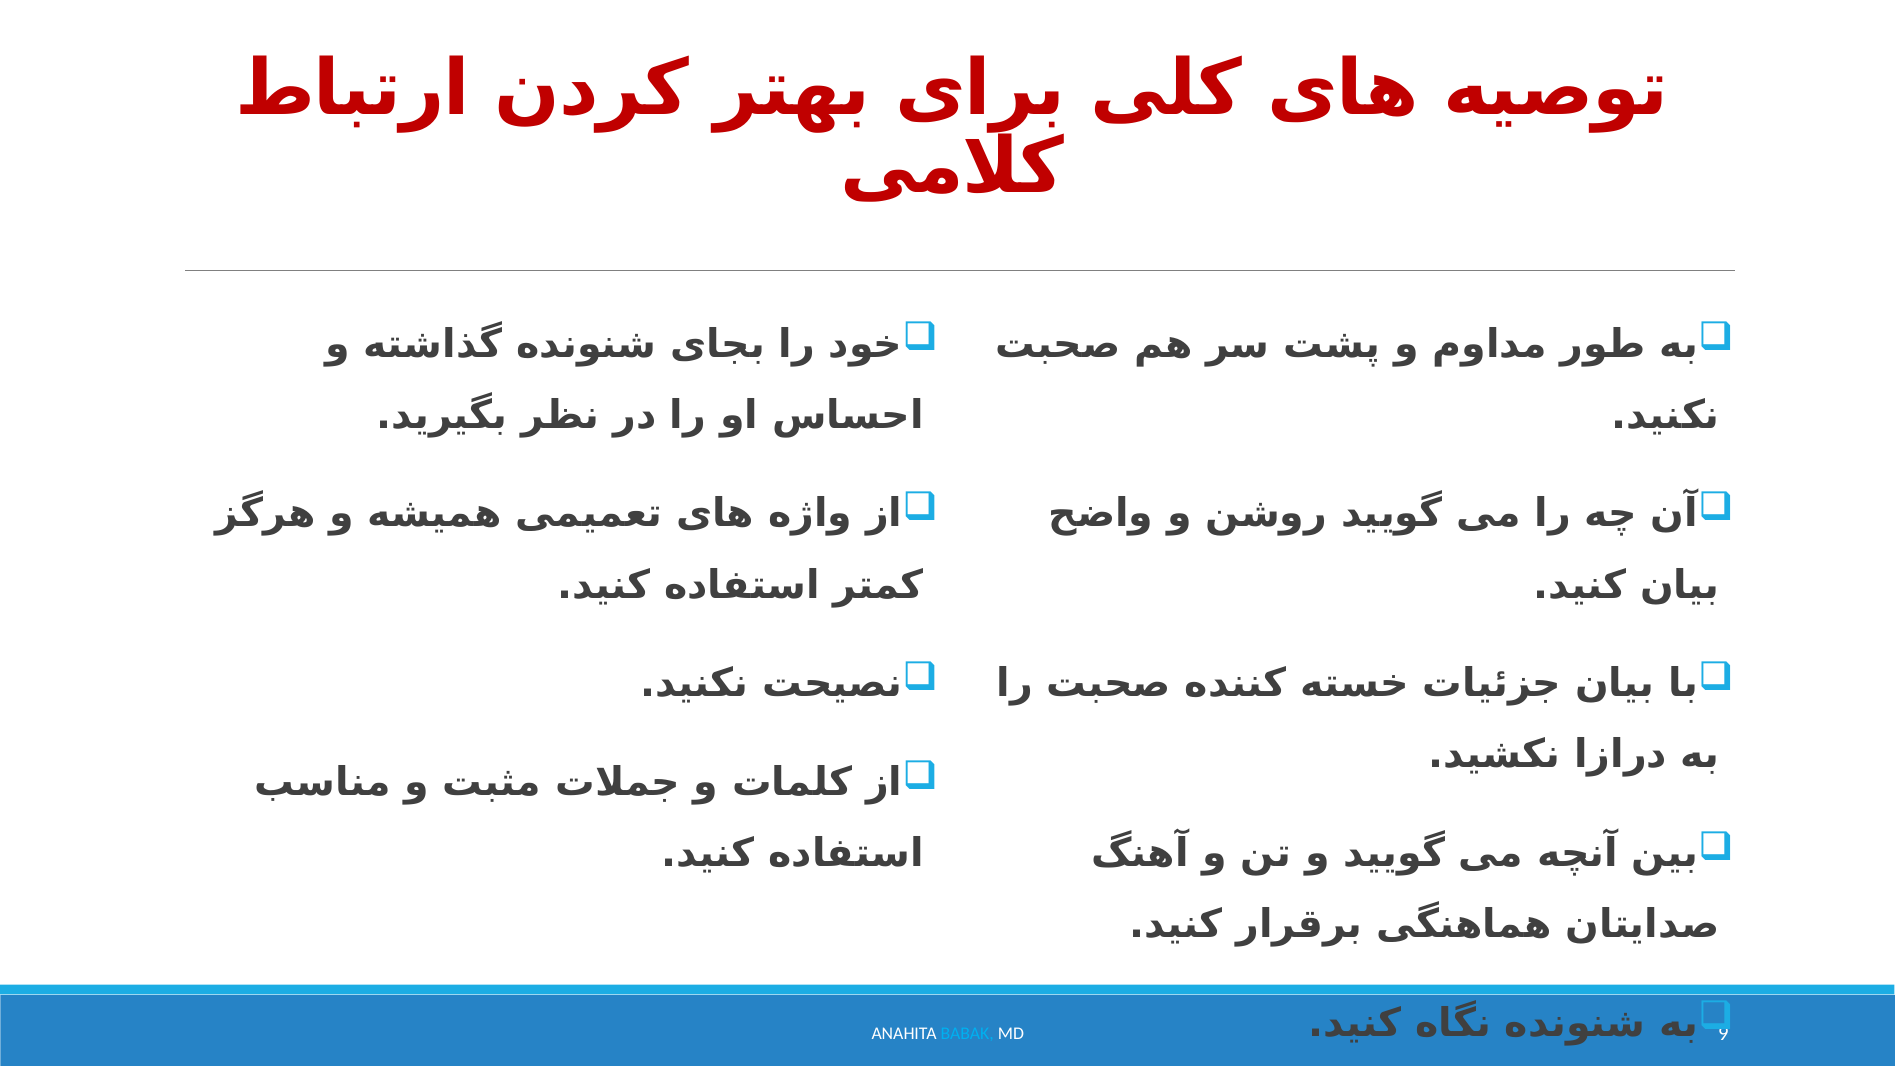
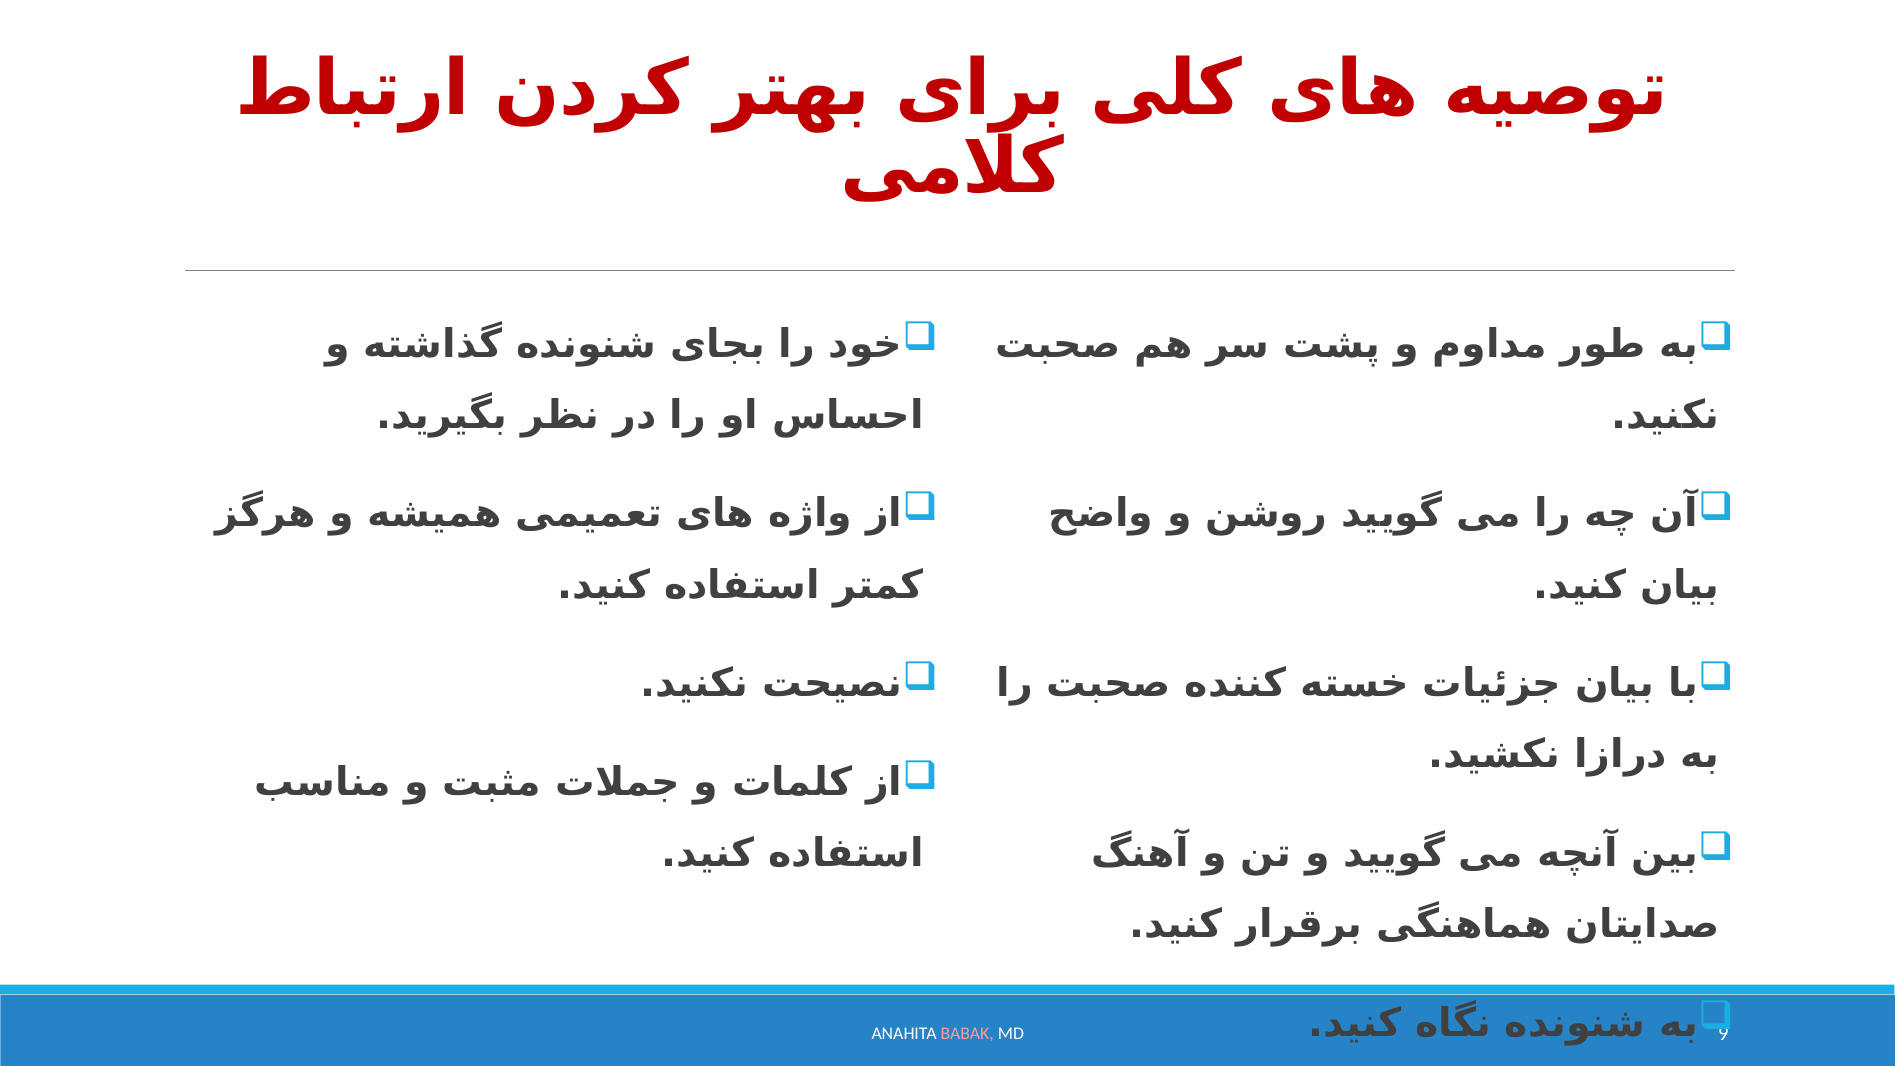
BABAK colour: light blue -> pink (967, 1034)
